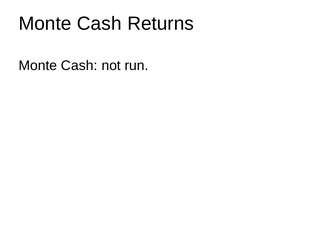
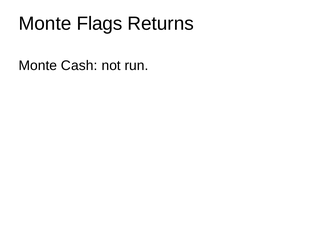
Cash: Cash -> Flags (99, 24)
